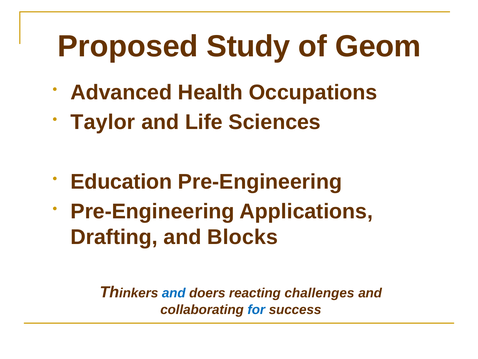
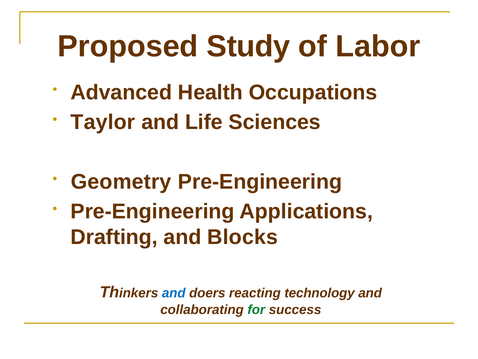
Geom: Geom -> Labor (378, 46)
Education: Education -> Geometry (121, 182)
challenges: challenges -> technology (320, 293)
for colour: blue -> green (256, 309)
